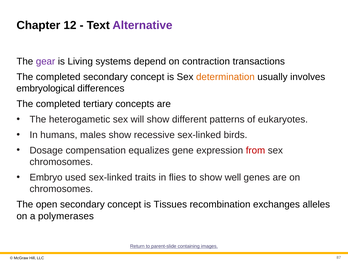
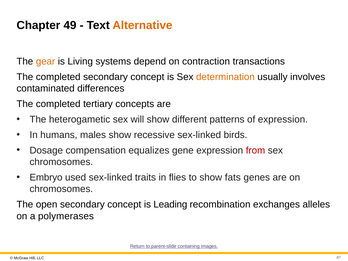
12: 12 -> 49 (70, 25)
Alternative colour: purple -> orange (142, 25)
gear colour: purple -> orange (46, 61)
embryological: embryological -> contaminated (46, 88)
of eukaryotes: eukaryotes -> expression (283, 119)
well: well -> fats (233, 177)
Tissues: Tissues -> Leading (170, 204)
